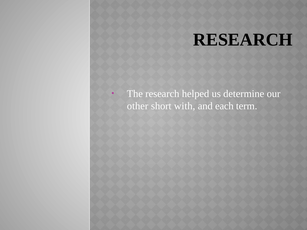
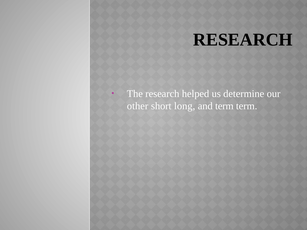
with: with -> long (185, 106)
and each: each -> term (224, 106)
